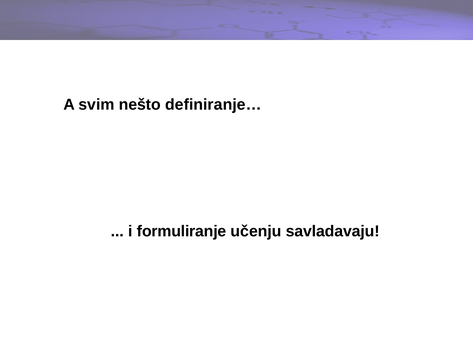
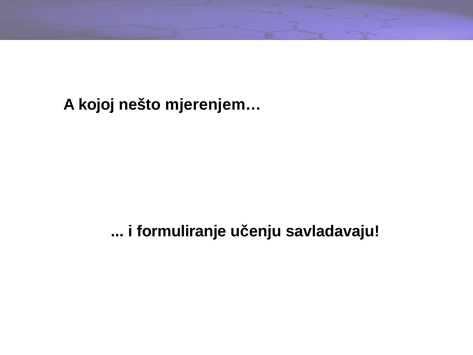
svim: svim -> kojoj (97, 105)
definiranje…: definiranje… -> mjerenjem… (213, 105)
